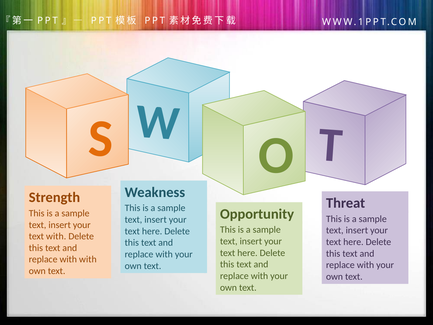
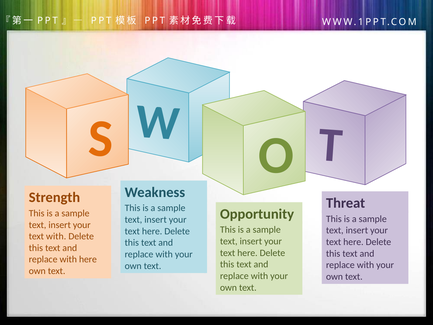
with with: with -> here (88, 259)
